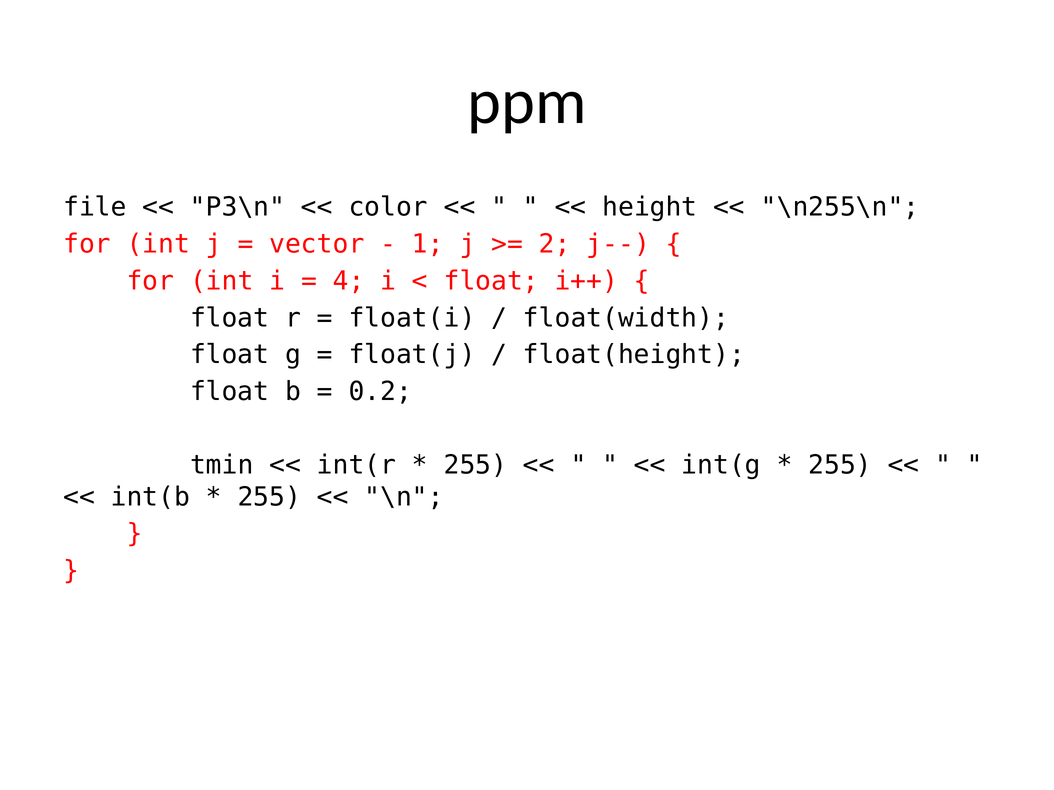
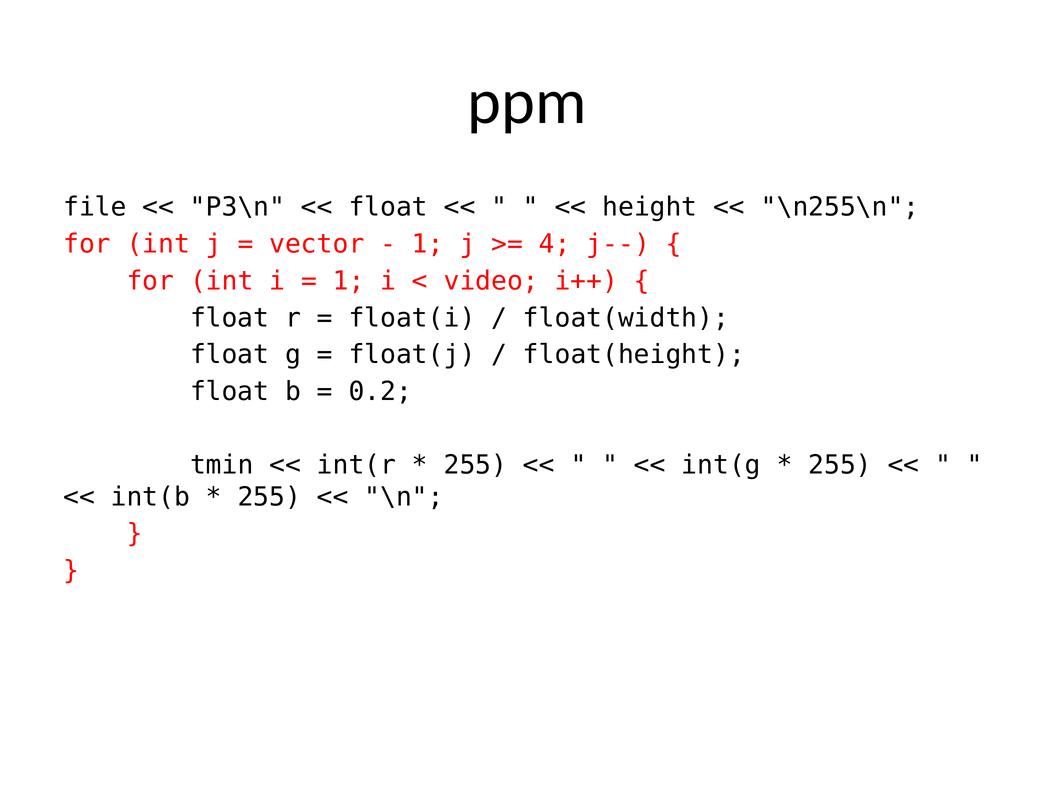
color: color -> float (388, 207)
2: 2 -> 4 (555, 244)
4: 4 -> 1 (349, 281)
float: float -> video (491, 281)
